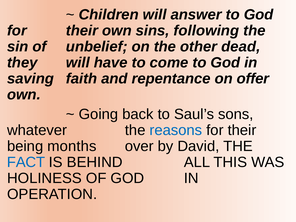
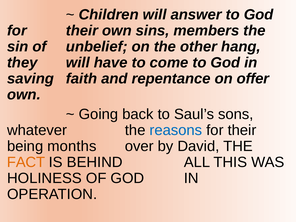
following: following -> members (206, 31)
dead: dead -> hang (241, 47)
FACT colour: blue -> orange (26, 162)
